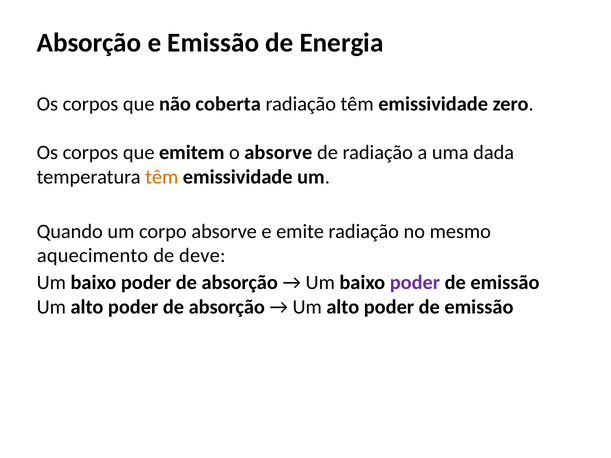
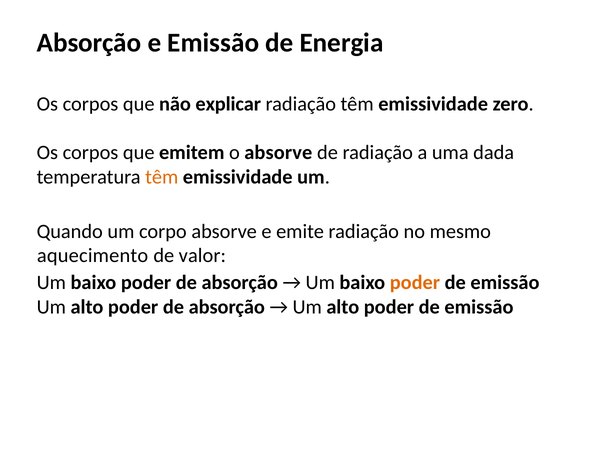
coberta: coberta -> explicar (228, 104)
deve: deve -> valor (202, 256)
poder colour: purple -> orange (415, 283)
